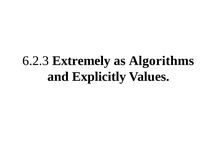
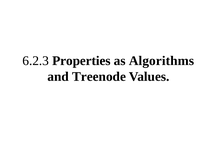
Extremely: Extremely -> Properties (81, 61)
Explicitly: Explicitly -> Treenode (99, 77)
